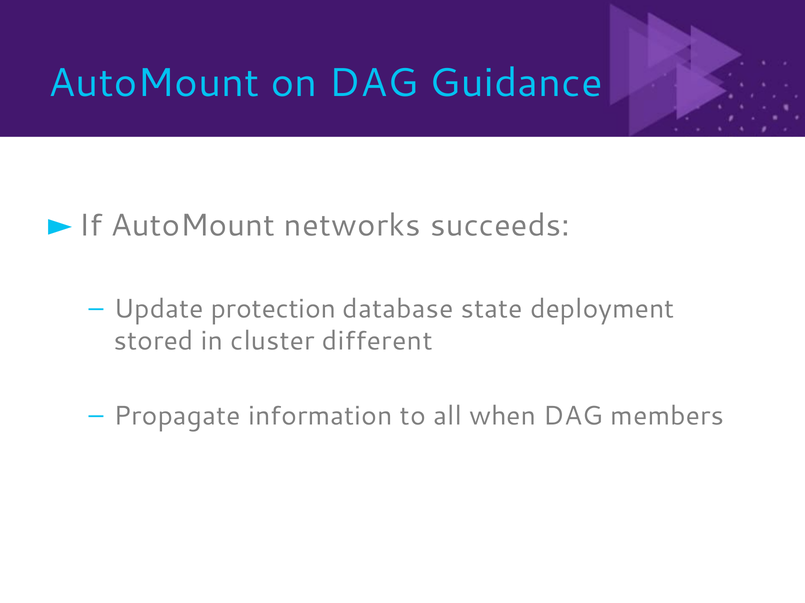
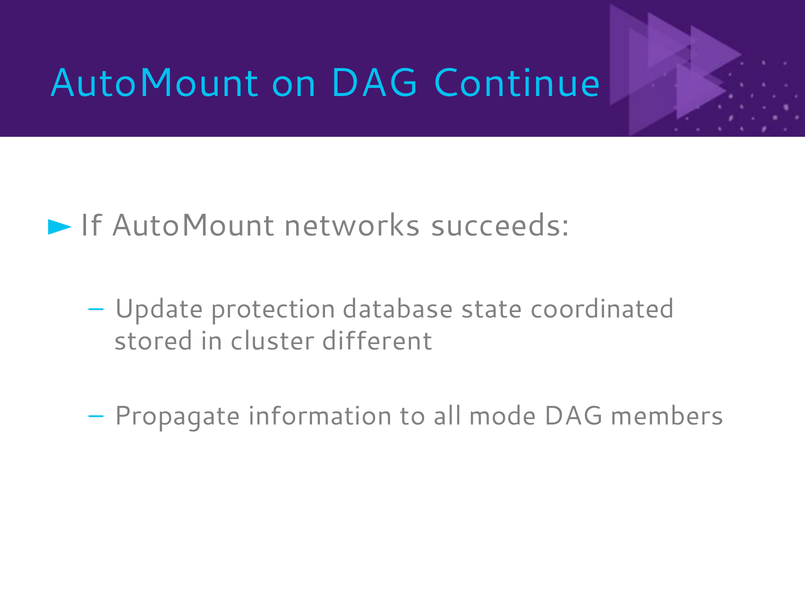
Guidance: Guidance -> Continue (516, 83)
deployment: deployment -> coordinated (602, 309)
when: when -> mode (503, 417)
